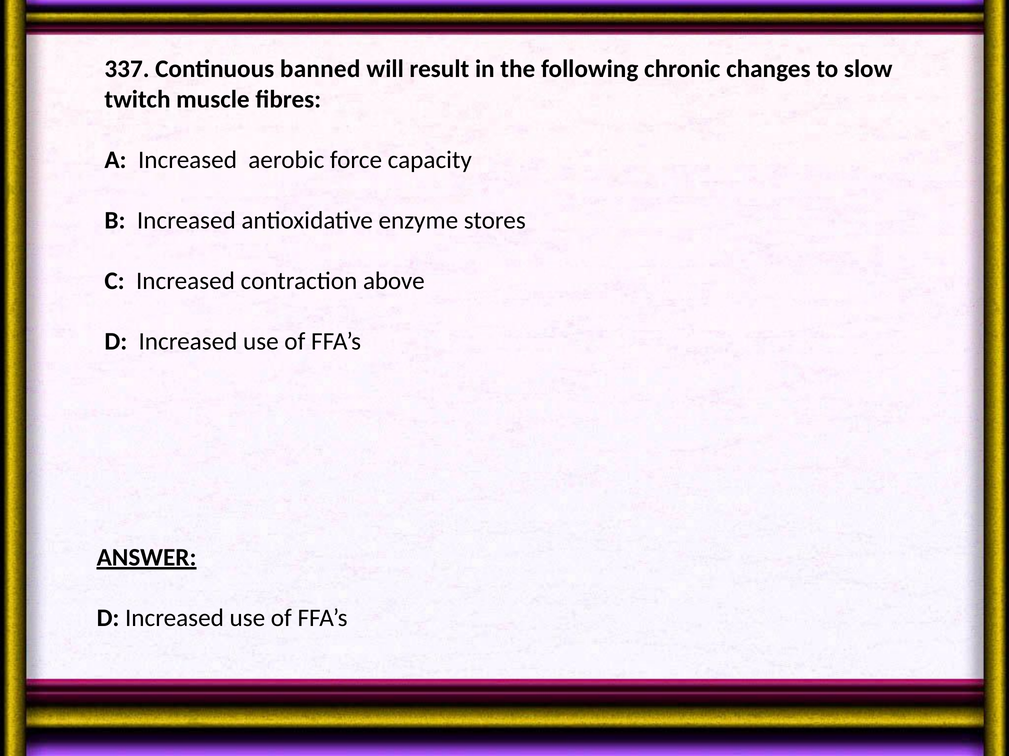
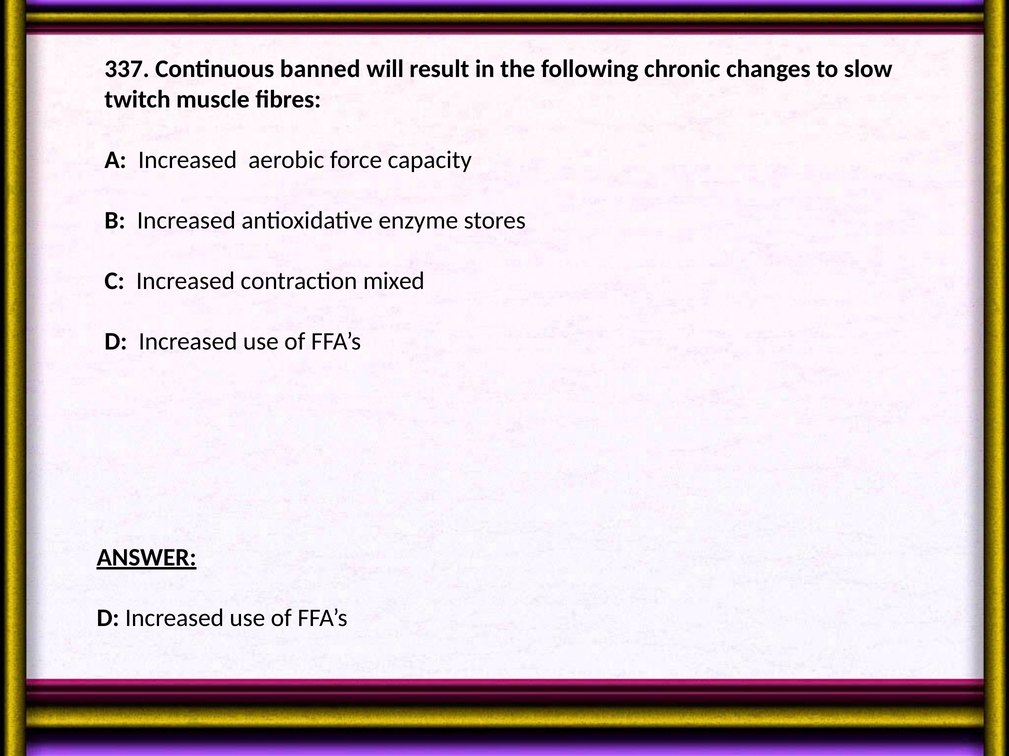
above: above -> mixed (394, 281)
